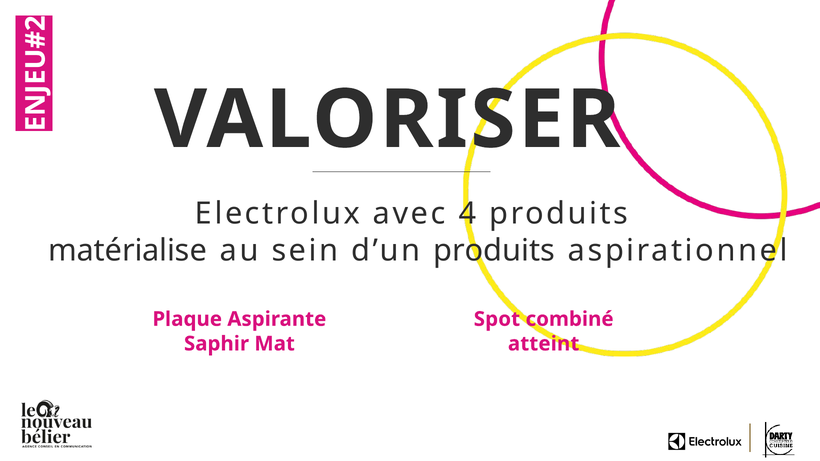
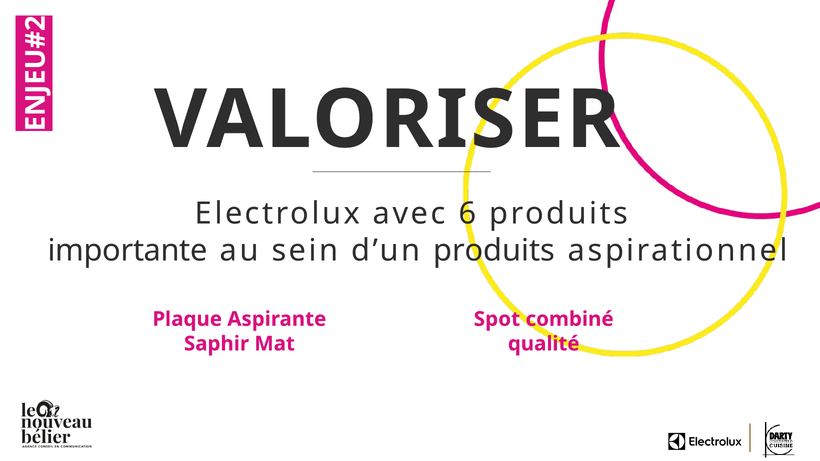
4: 4 -> 6 (467, 214)
matérialise: matérialise -> importante (128, 251)
atteint: atteint -> qualité (544, 344)
